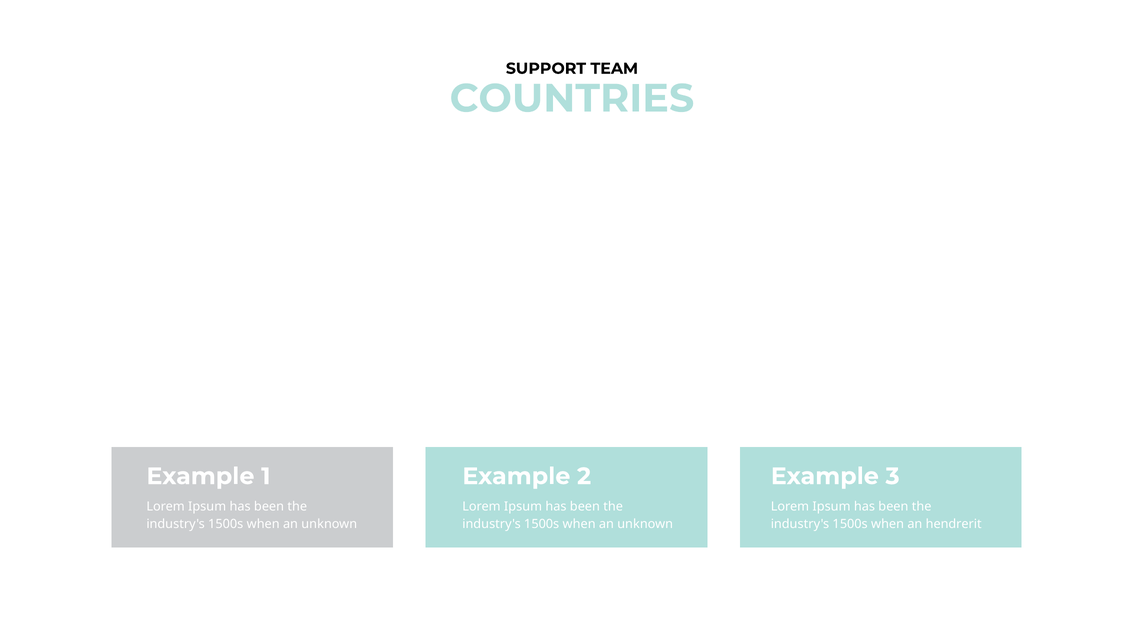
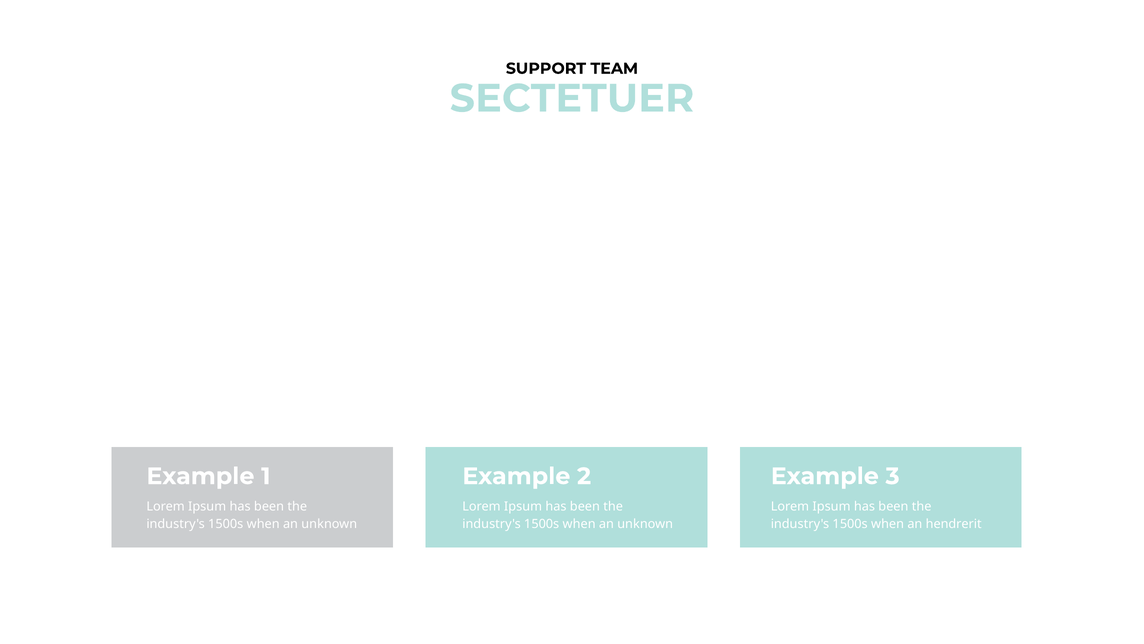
COUNTRIES: COUNTRIES -> SECTETUER (572, 98)
